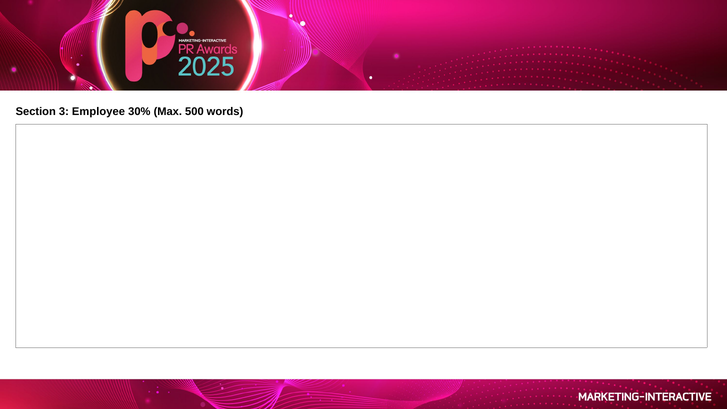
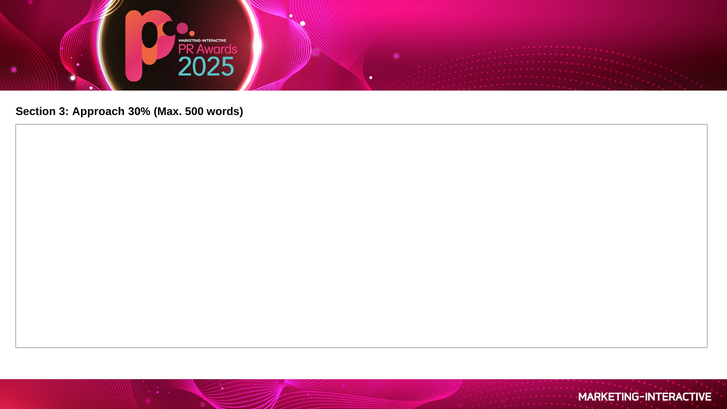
Employee: Employee -> Approach (98, 112)
